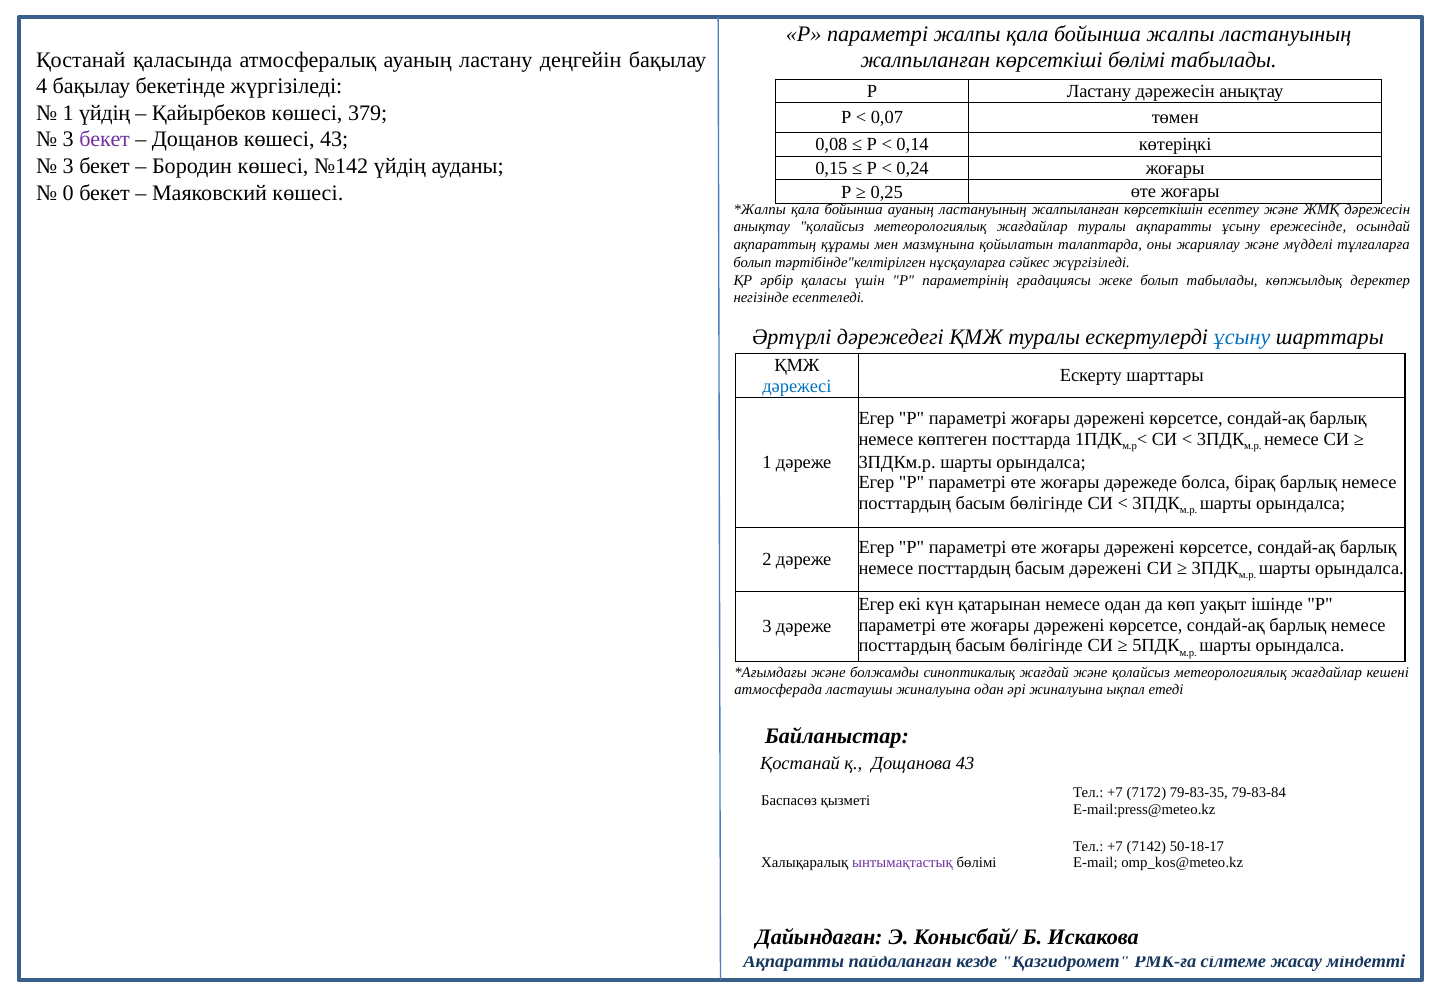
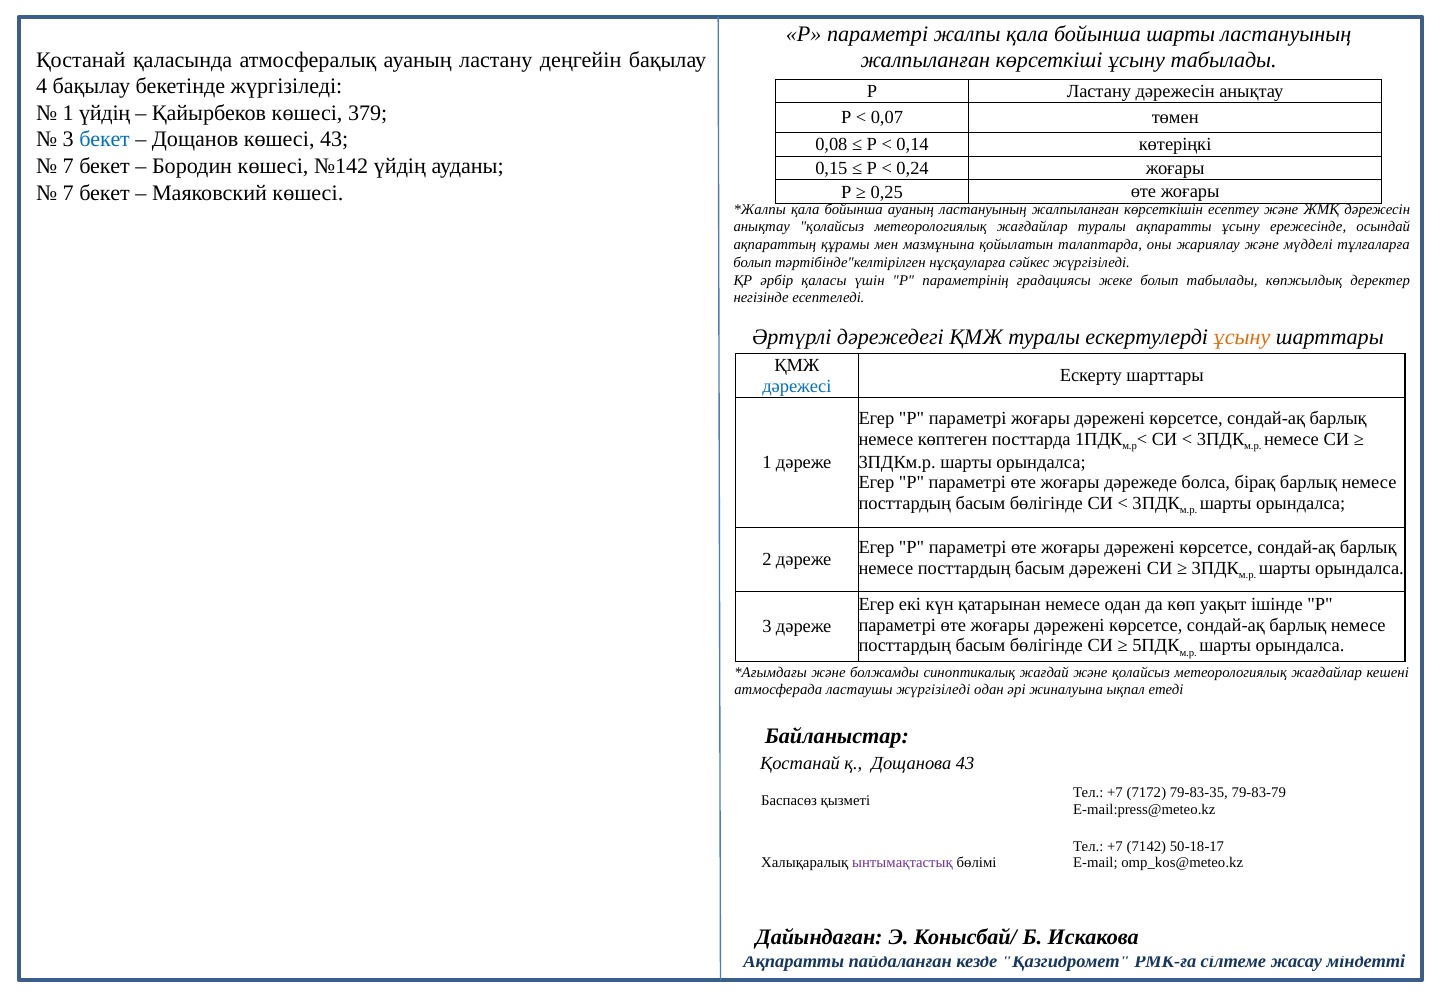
бойынша жалпы: жалпы -> шарты (1181, 34)
көрсеткіші бөлімі: бөлімі -> ұсыну (1137, 61)
бекет colour: purple -> blue (105, 140)
3: 3 -> 7 (68, 166)
0: 0 -> 7 (68, 193)
ұсыну colour: blue -> orange (1242, 337)
ластаушы жиналуына: жиналуына -> жүргізіледі (933, 690)
79-83-84: 79-83-84 -> 79-83-79 (1259, 793)
